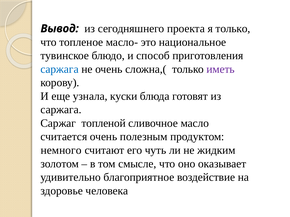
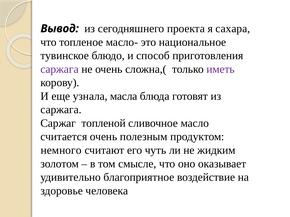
я только: только -> сахара (233, 29)
саржага colour: blue -> purple (60, 69)
куски: куски -> масла (124, 96)
